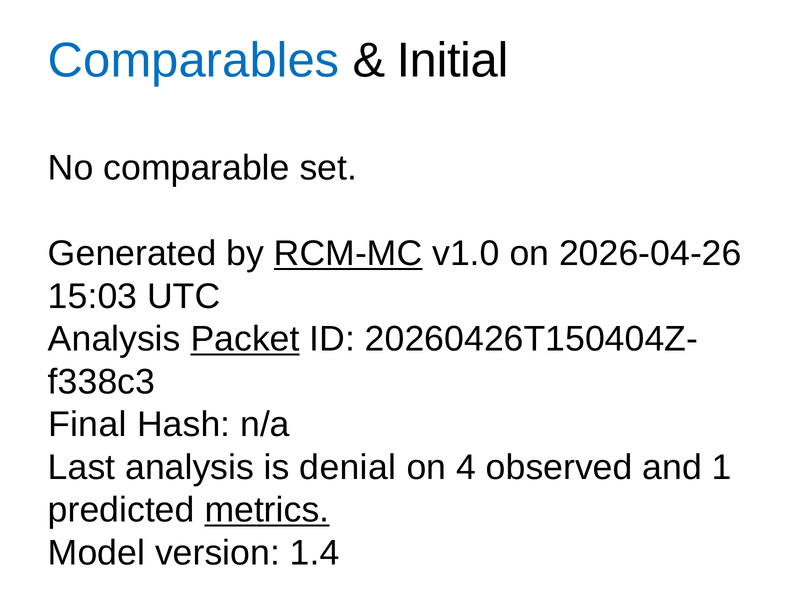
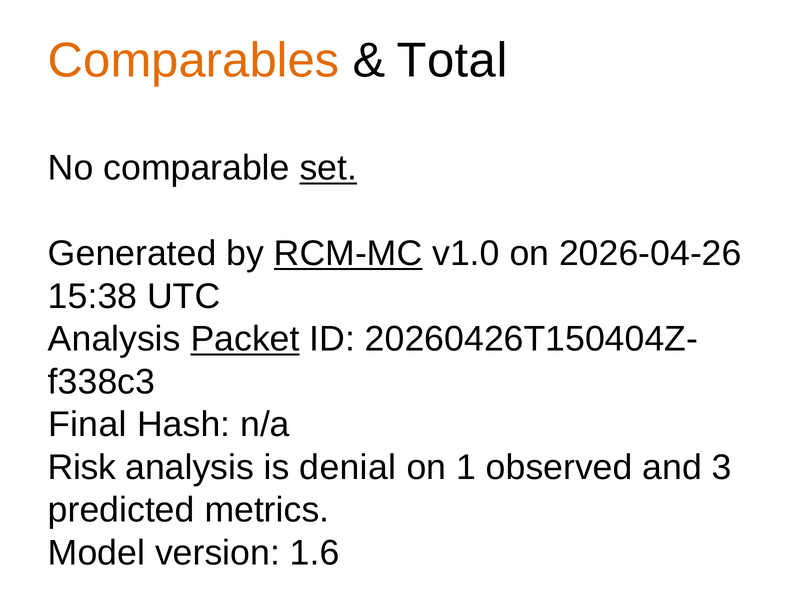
Comparables colour: blue -> orange (194, 61)
Initial: Initial -> Total (452, 61)
set underline: none -> present (328, 168)
15:03: 15:03 -> 15:38 (93, 297)
Last: Last -> Risk (82, 468)
4: 4 -> 1 (466, 468)
1: 1 -> 3 (722, 468)
metrics underline: present -> none (267, 510)
1.4: 1.4 -> 1.6 (315, 553)
